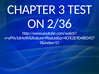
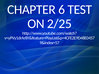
3: 3 -> 6 (62, 10)
2/36: 2/36 -> 2/25 (59, 24)
